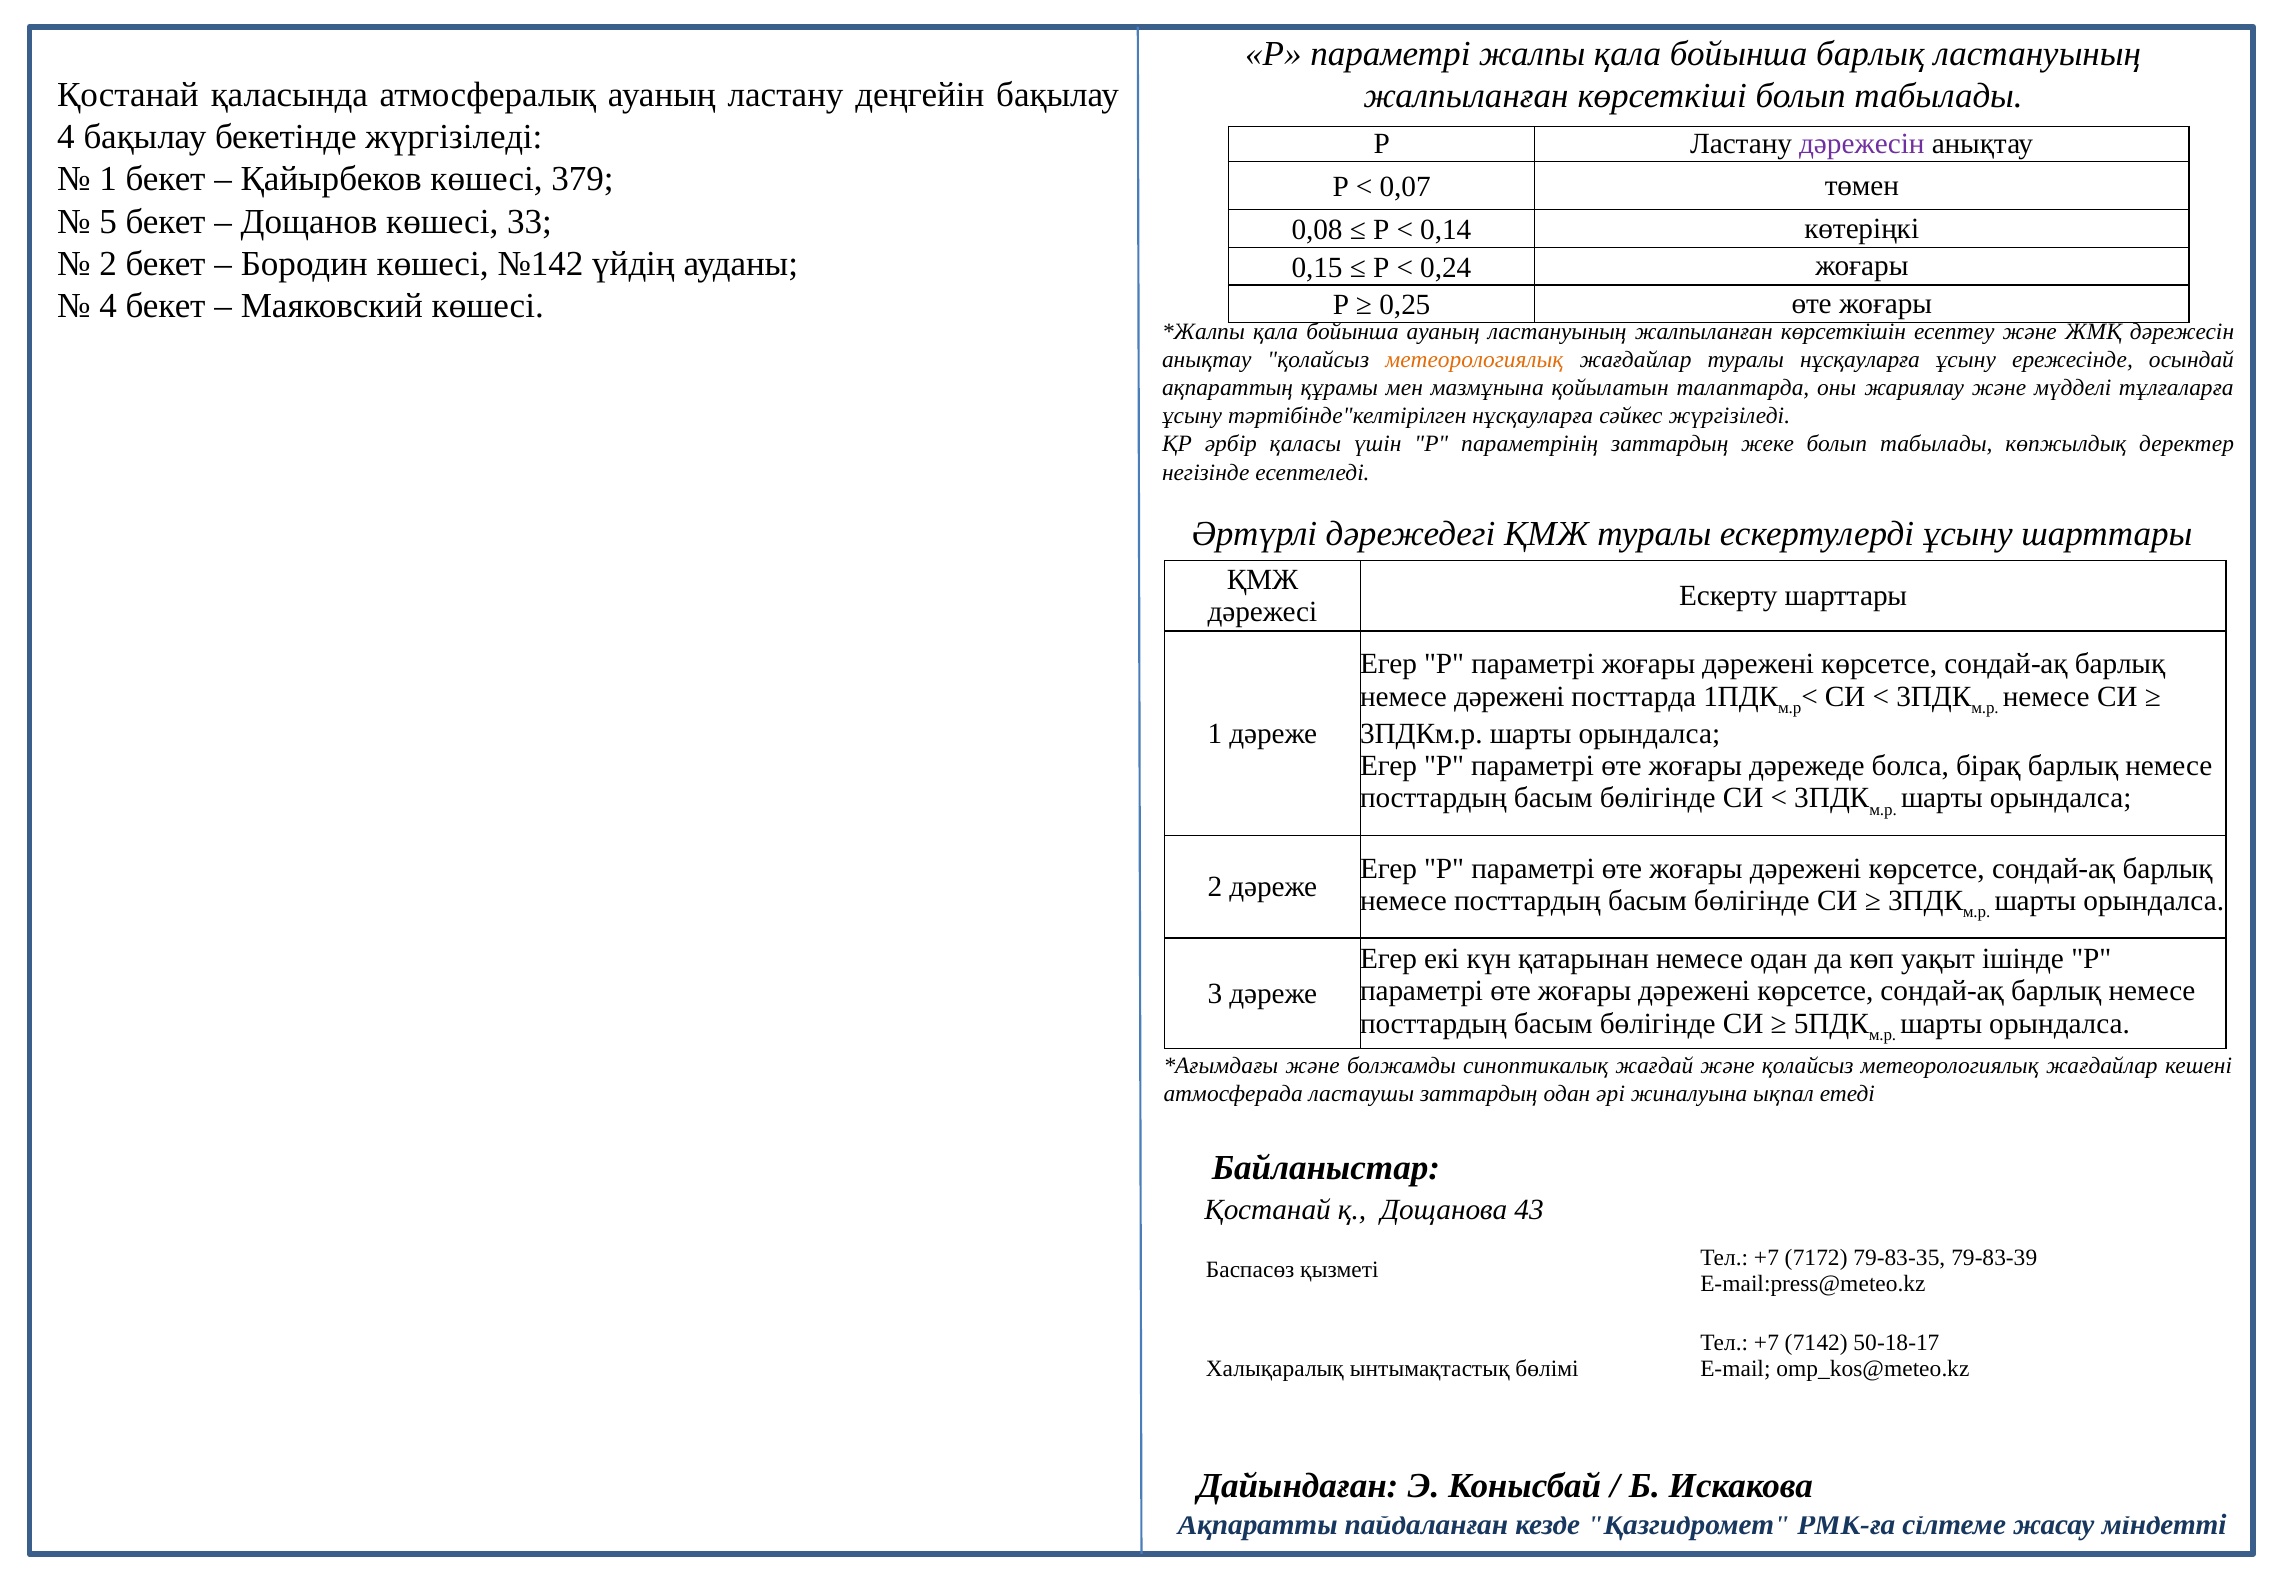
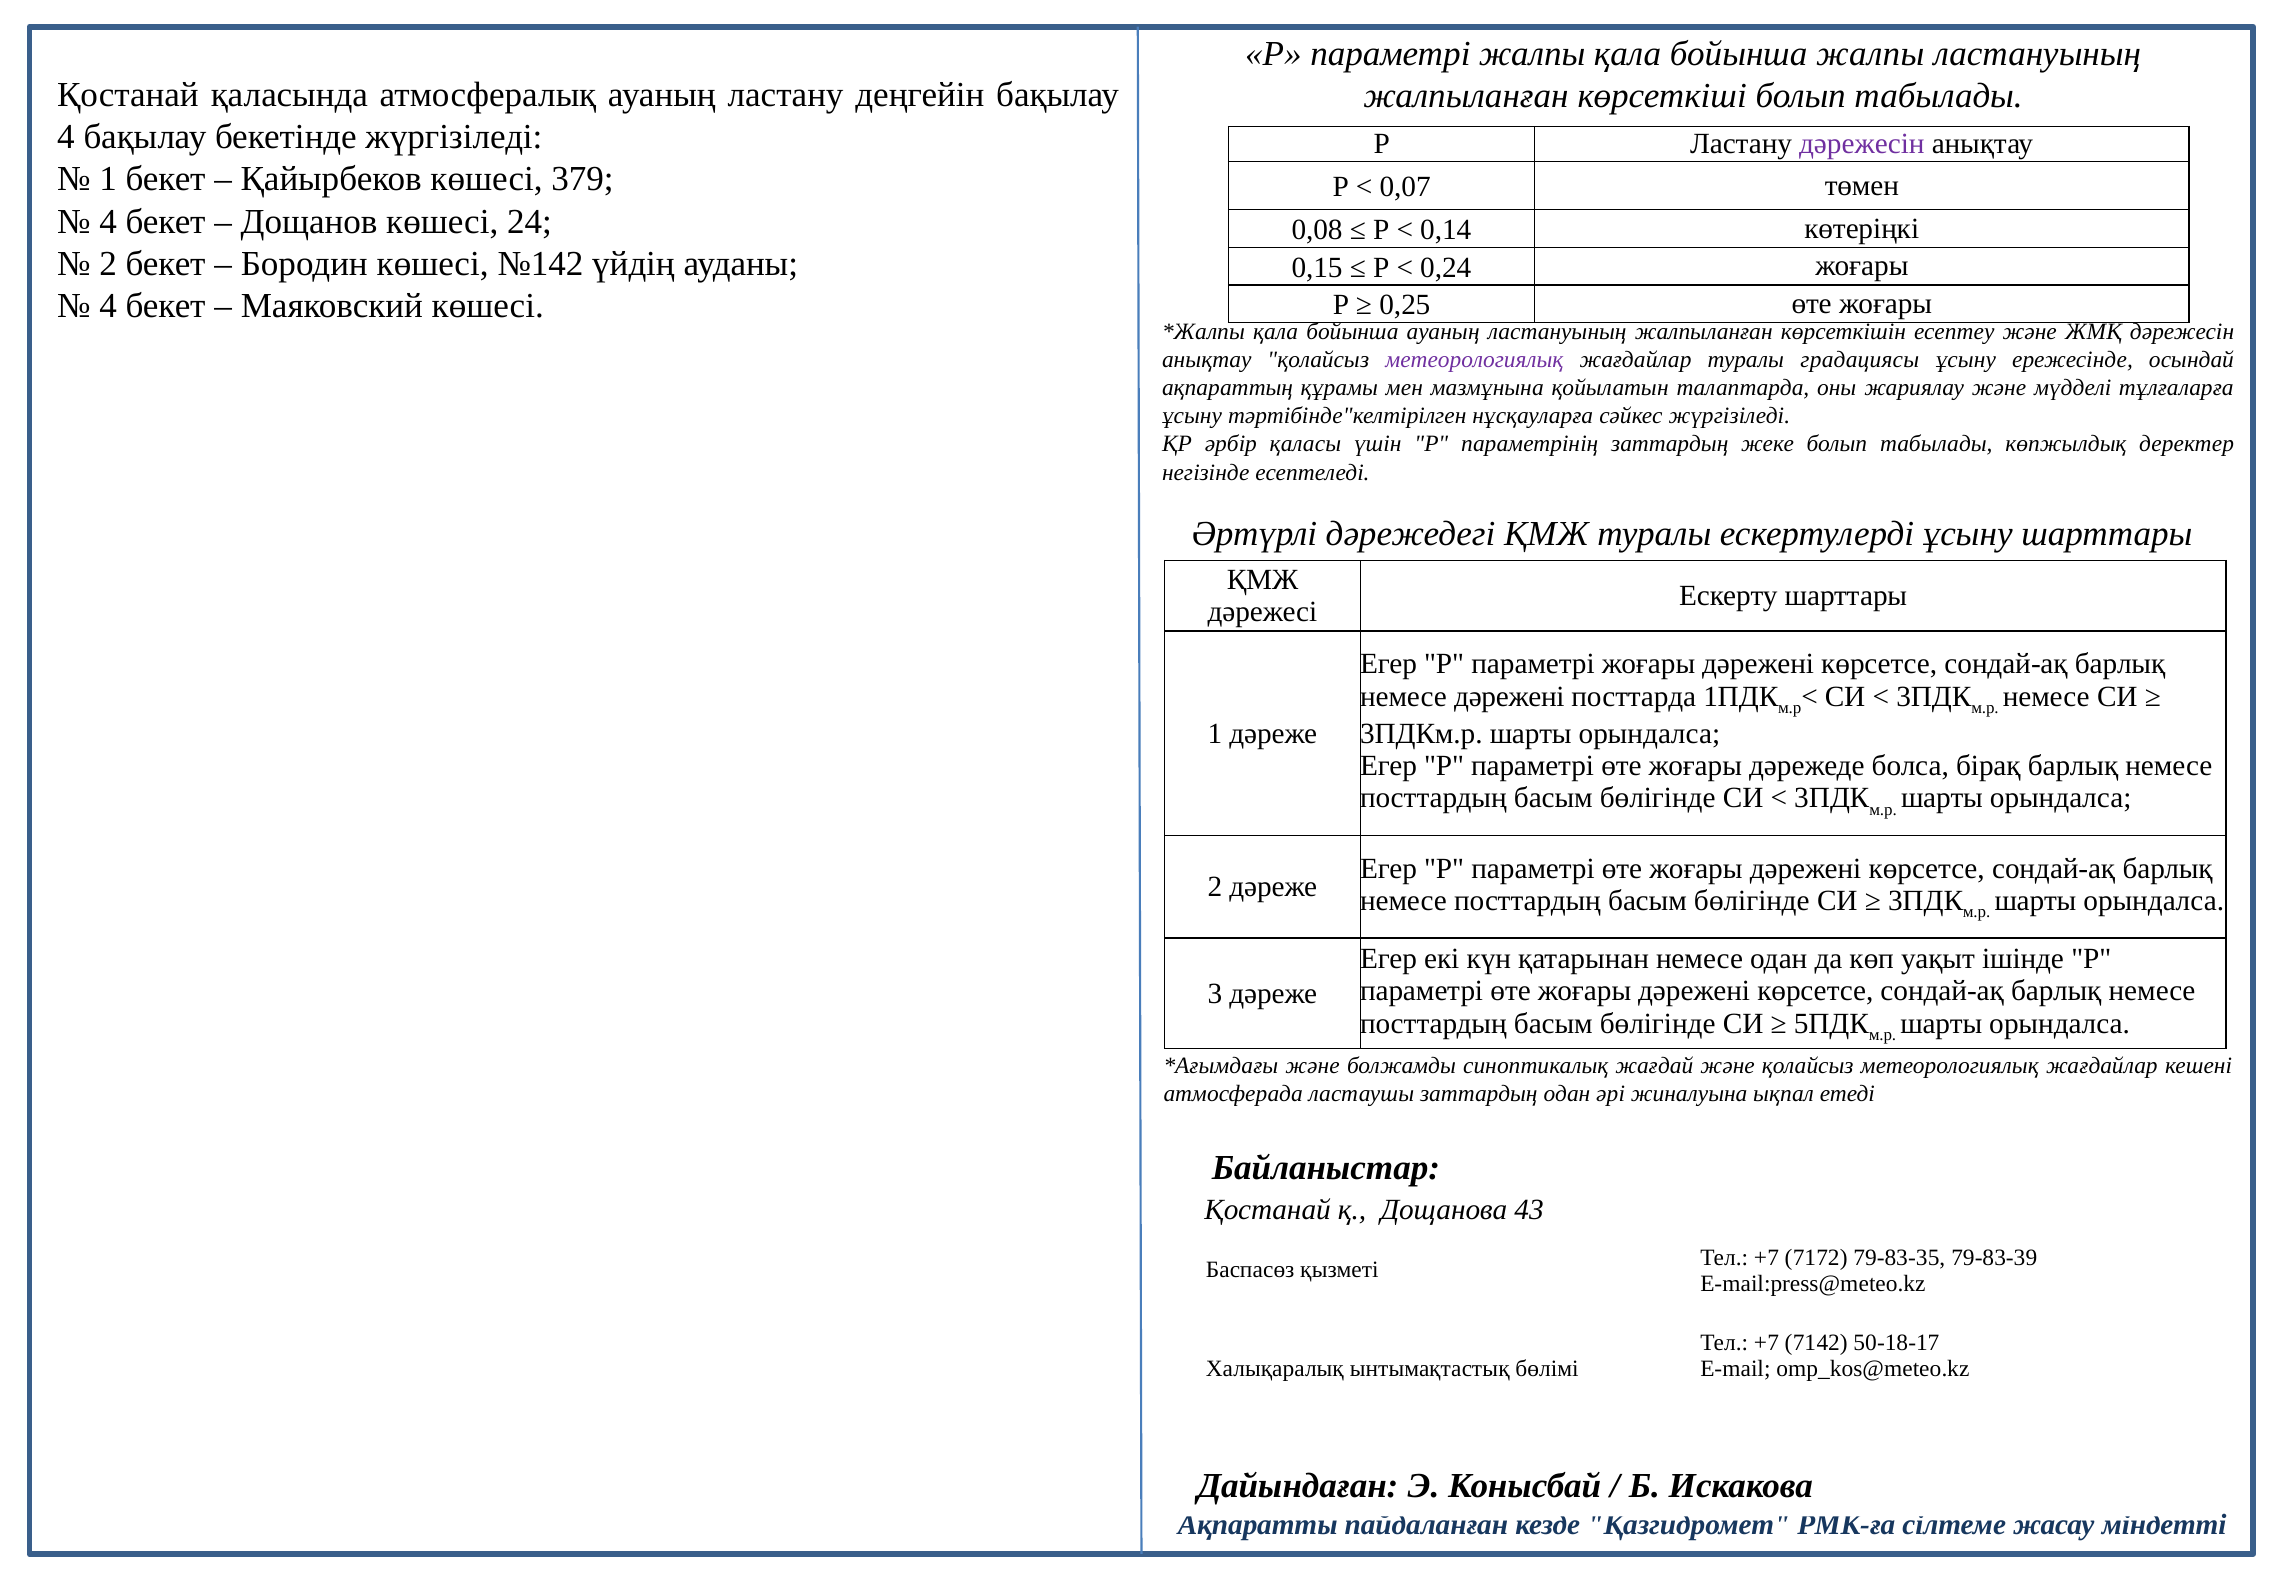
бойынша барлық: барлық -> жалпы (1870, 54)
5: 5 -> 4 (108, 221)
33: 33 -> 24 (530, 221)
метеорологиялық colour: orange -> purple (1474, 360)
туралы нұсқауларға: нұсқауларға -> градациясы (1860, 360)
